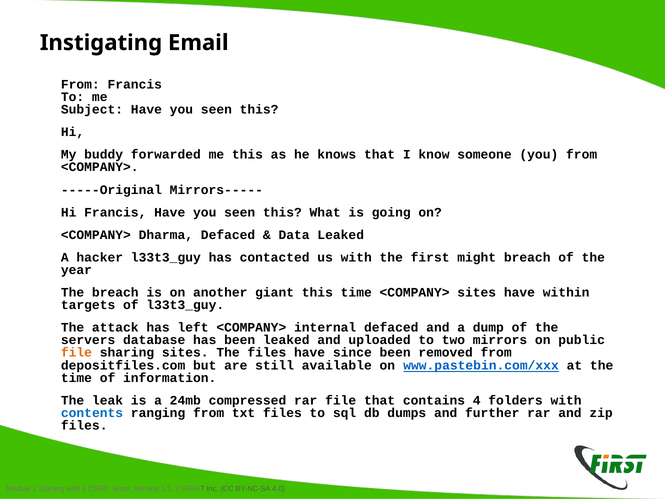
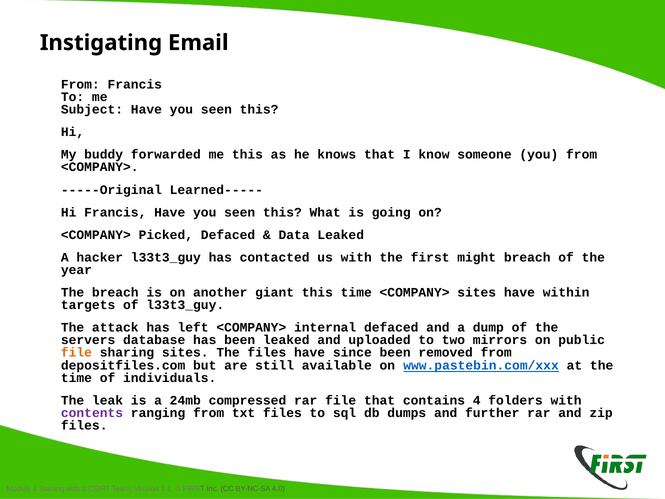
Mirrors-----: Mirrors----- -> Learned----- (216, 190)
Dharma: Dharma -> Picked (166, 235)
information: information -> individuals (170, 378)
contents colour: blue -> purple (92, 413)
